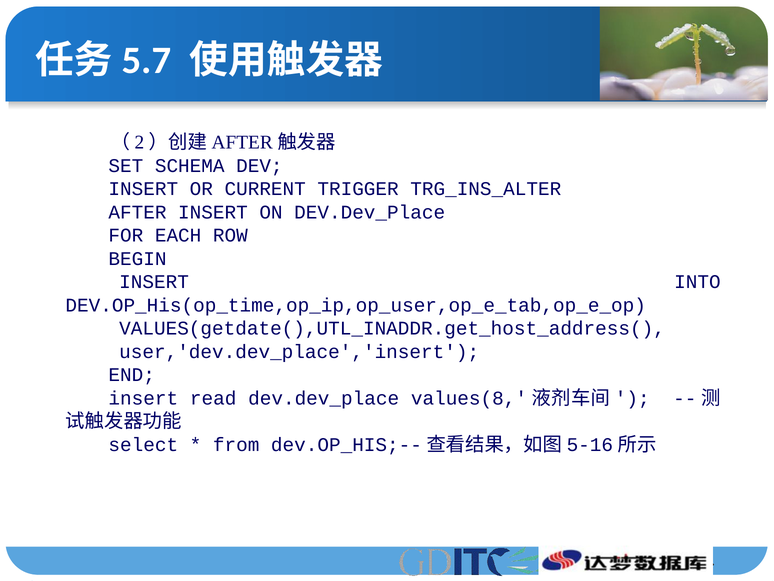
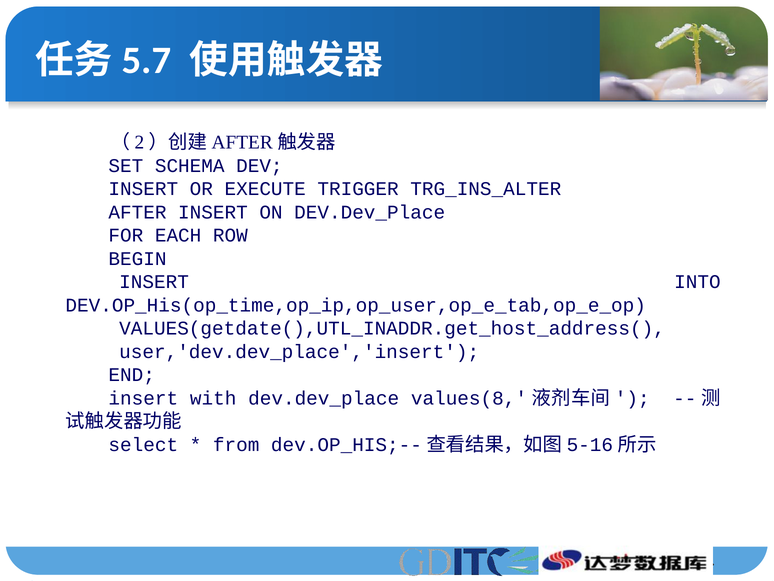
CURRENT: CURRENT -> EXECUTE (265, 189)
read: read -> with (213, 398)
